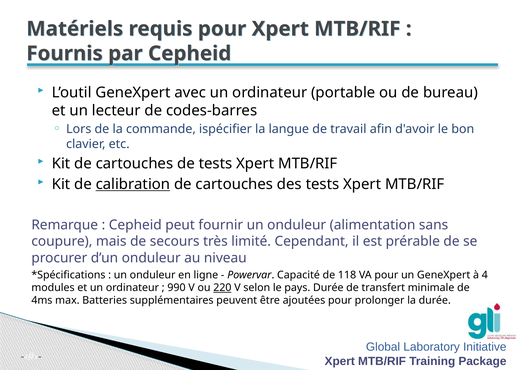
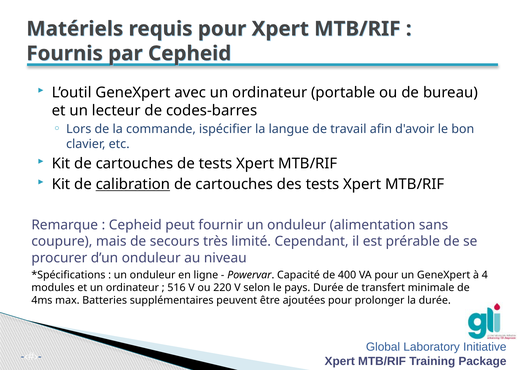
118: 118 -> 400 (347, 275)
990: 990 -> 516 (176, 288)
220 underline: present -> none (222, 288)
